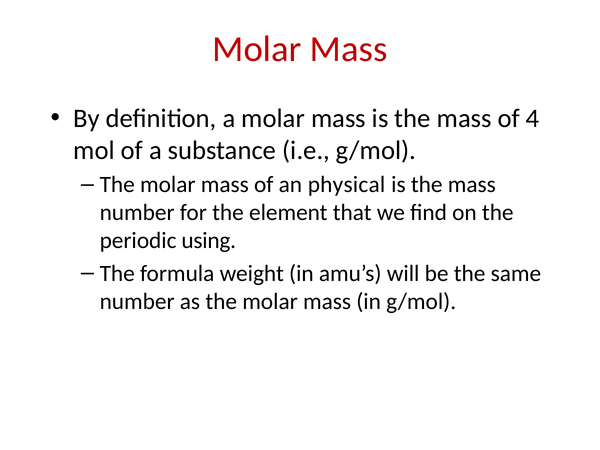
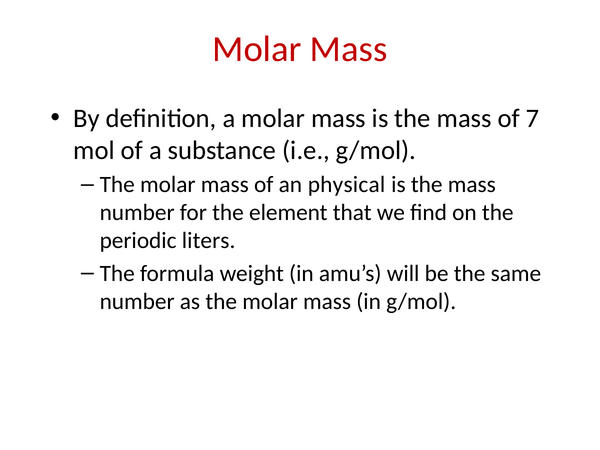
4: 4 -> 7 (533, 118)
using: using -> liters (209, 241)
